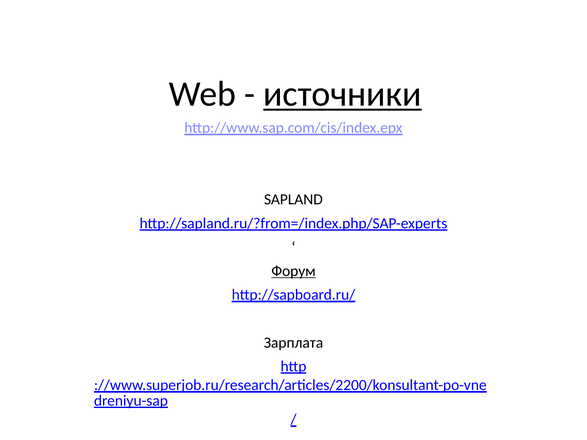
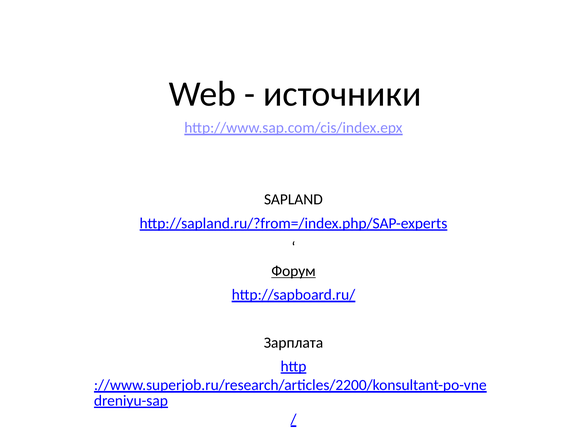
источники underline: present -> none (342, 94)
